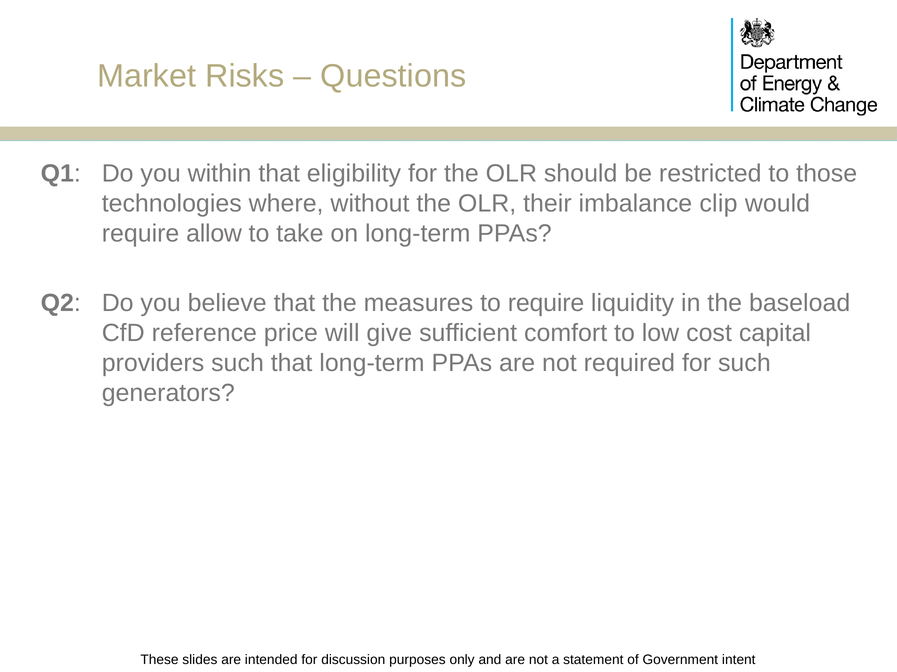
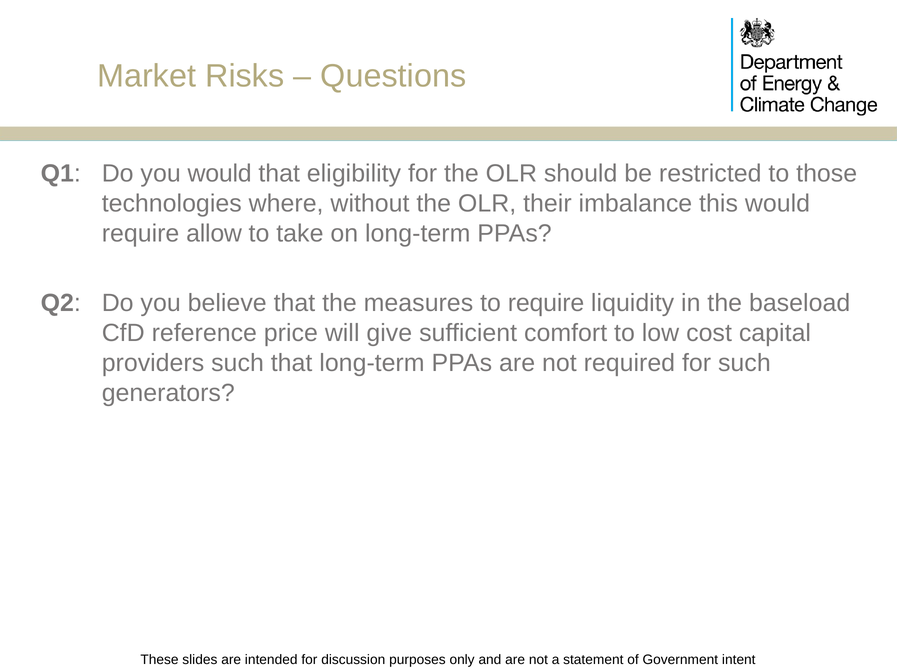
you within: within -> would (220, 174)
clip: clip -> this (719, 204)
